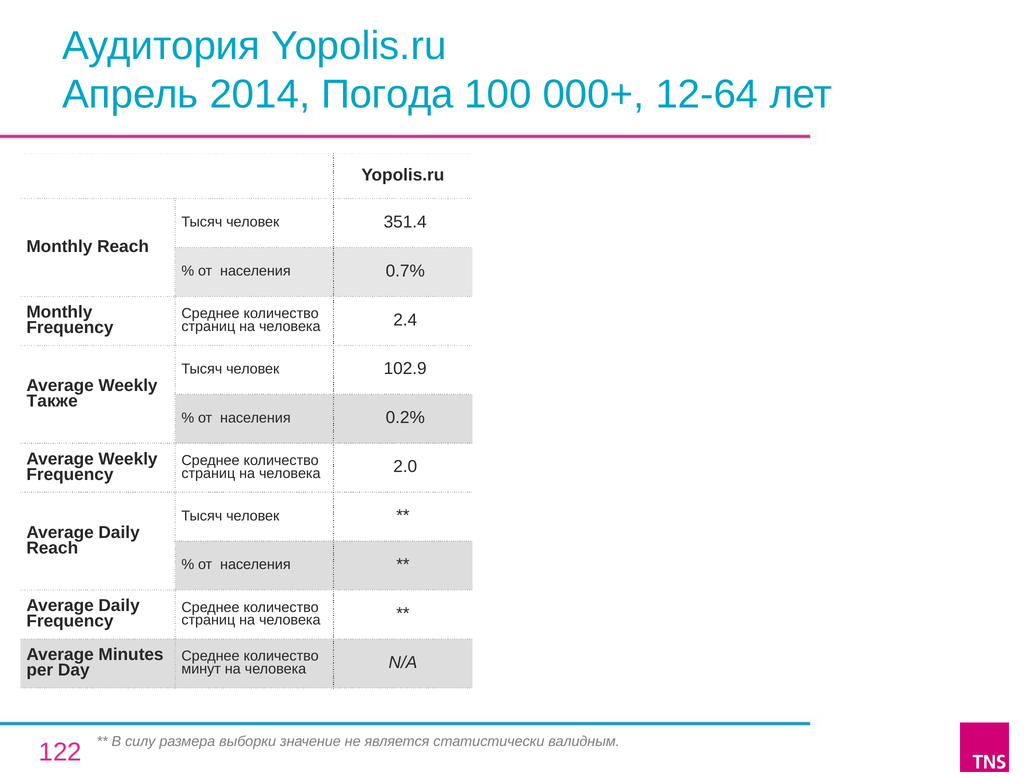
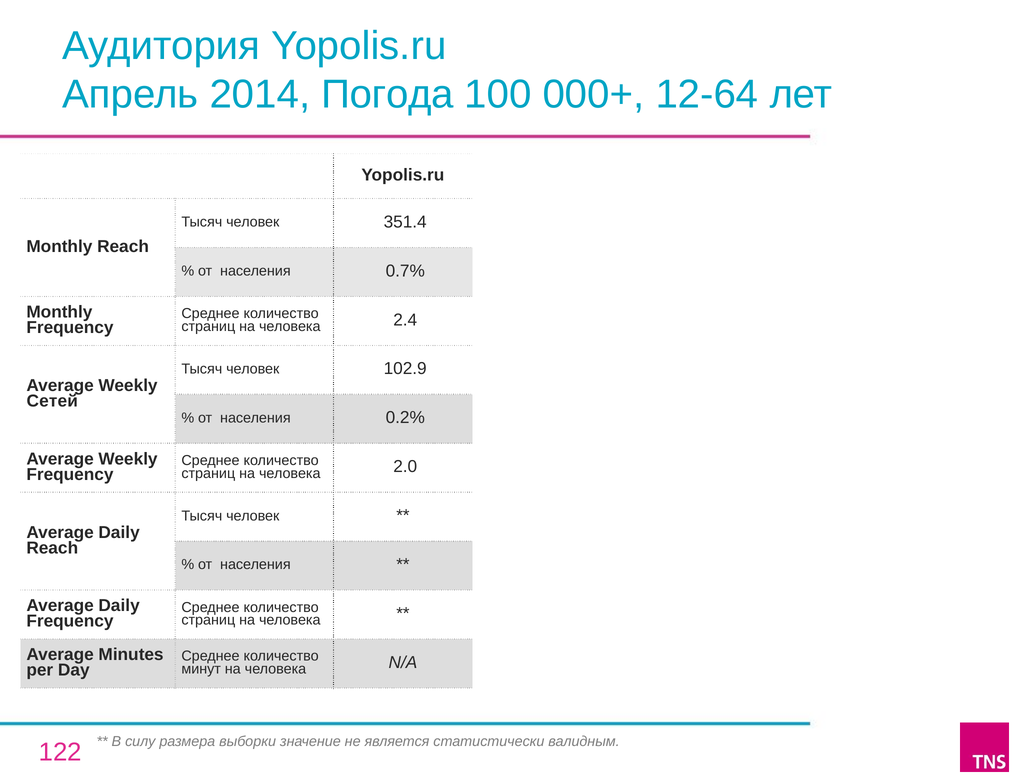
Также: Также -> Сетей (52, 401)
